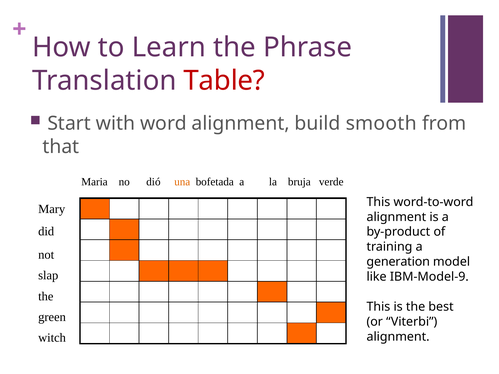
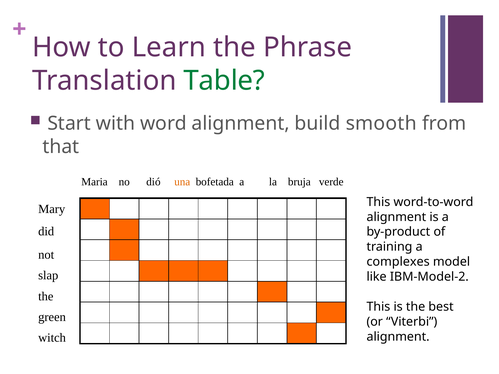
Table colour: red -> green (224, 81)
generation: generation -> complexes (398, 262)
IBM-Model-9: IBM-Model-9 -> IBM-Model-2 (429, 277)
